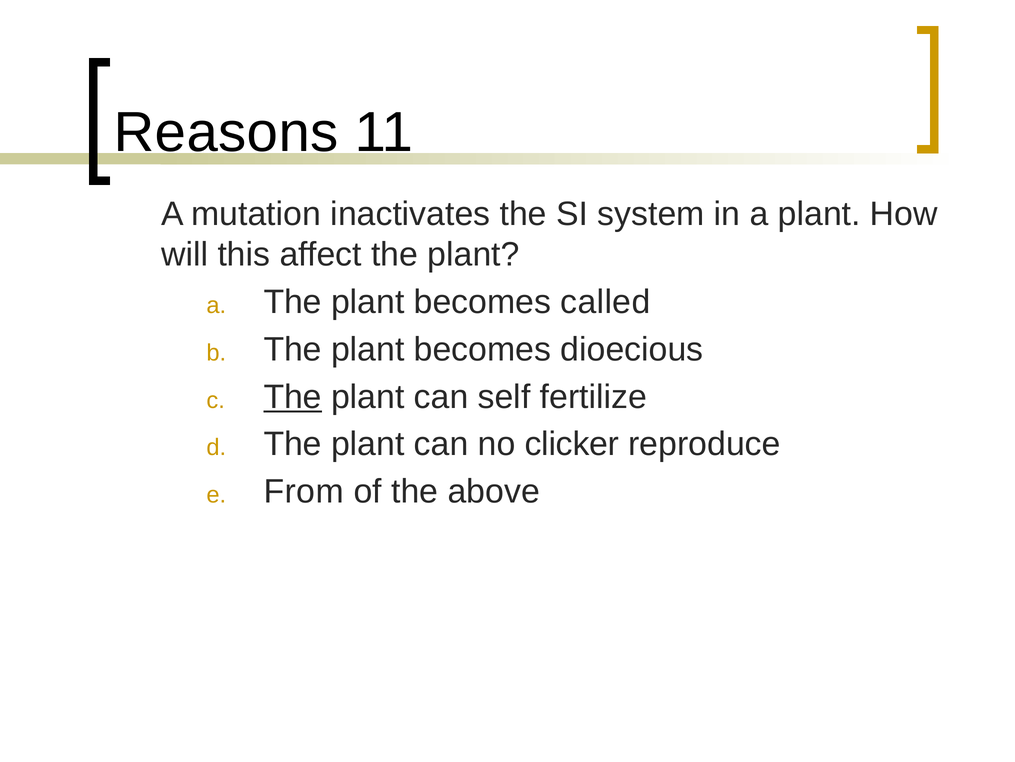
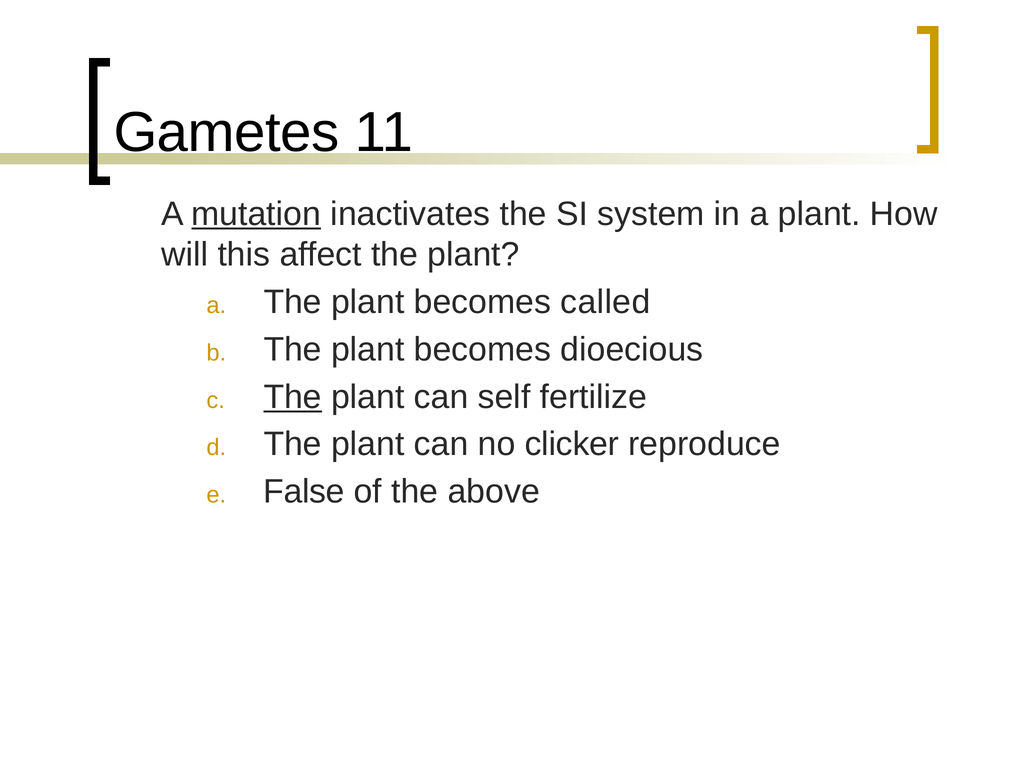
Reasons: Reasons -> Gametes (227, 133)
mutation underline: none -> present (256, 214)
From: From -> False (304, 491)
